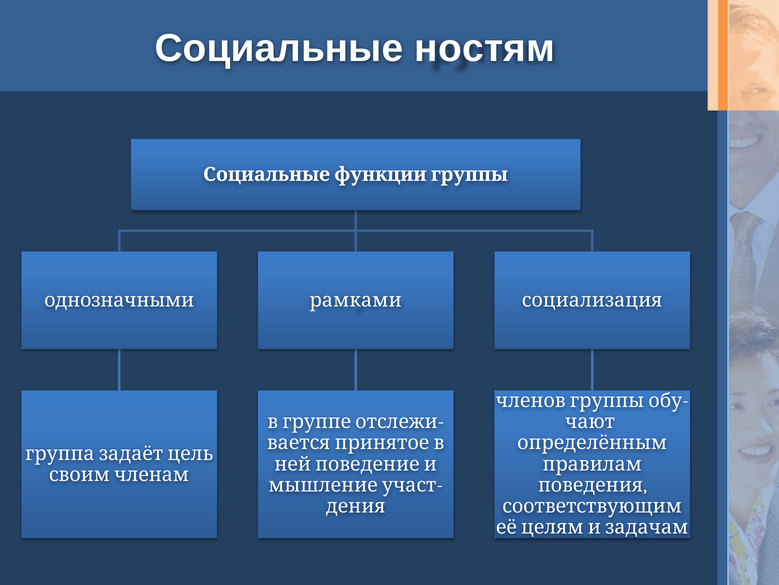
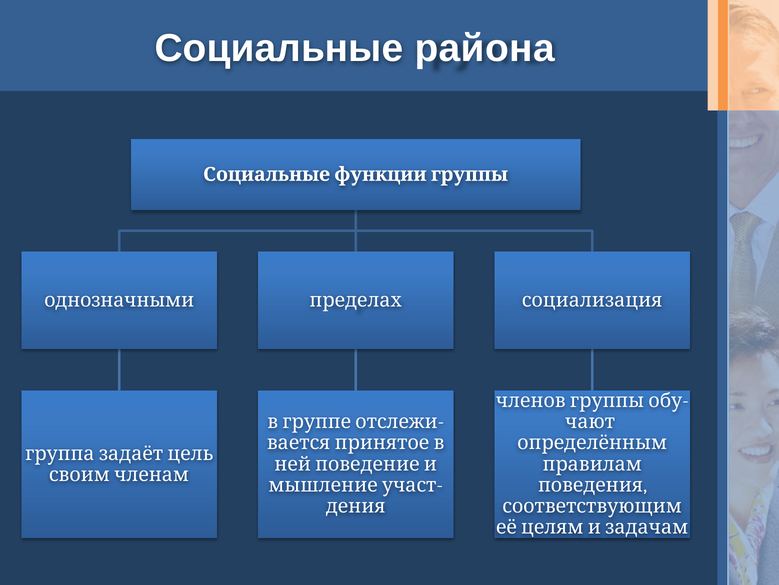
ностям: ностям -> района (485, 48)
рамками: рамками -> пределах (356, 300)
